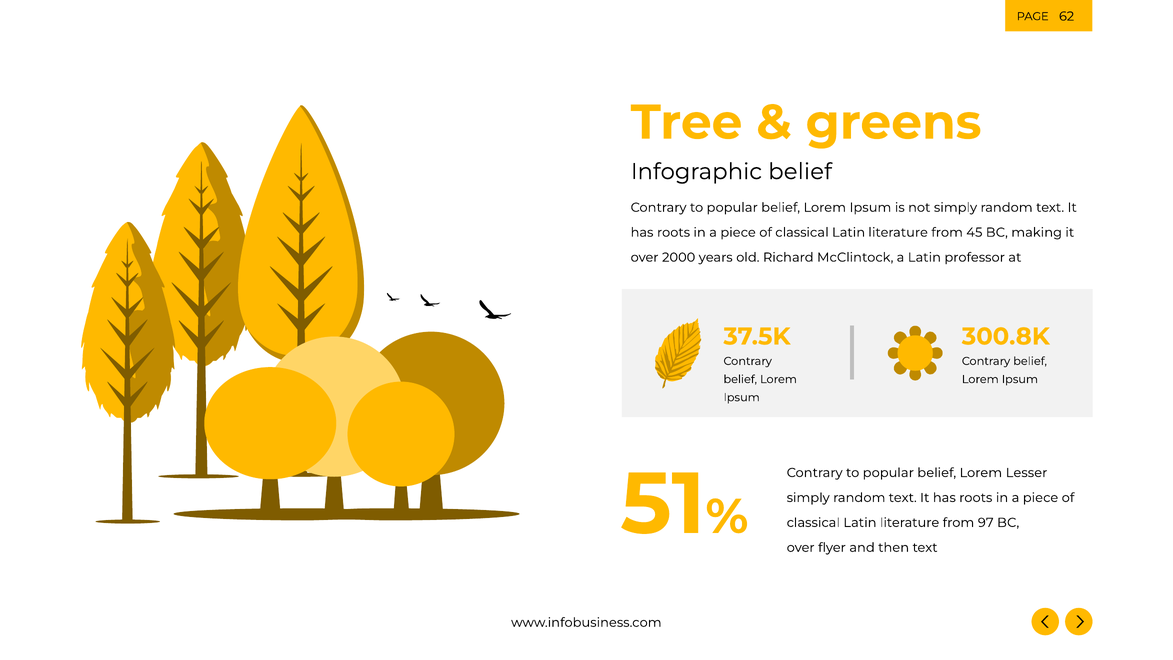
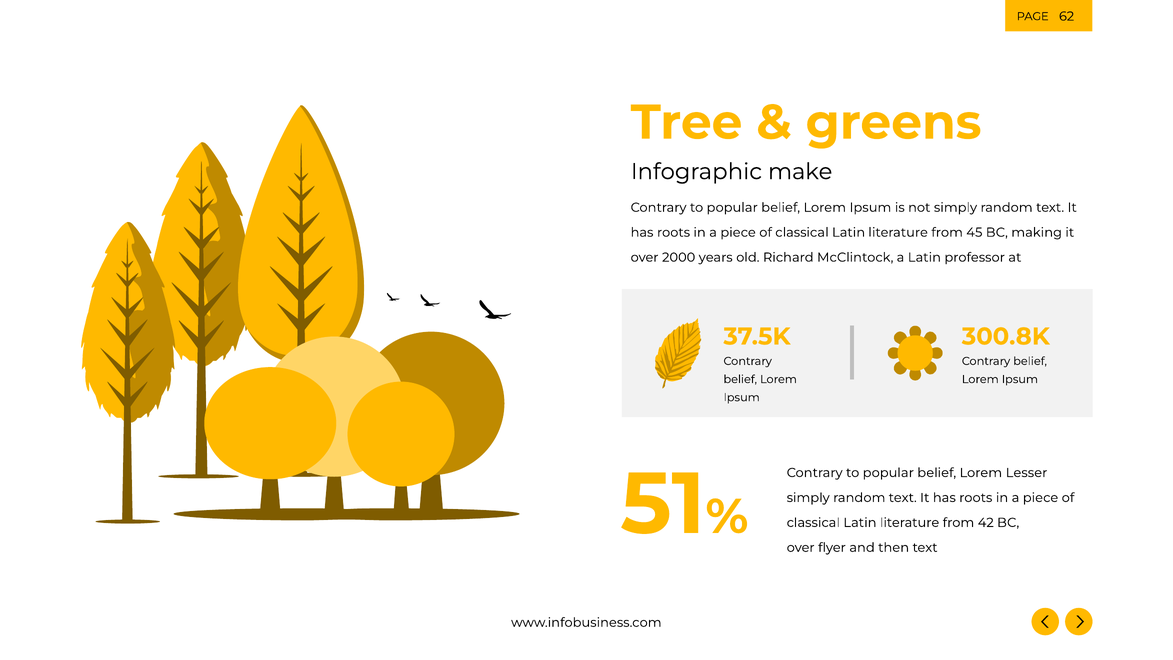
Infographic belief: belief -> make (800, 172)
97: 97 -> 42 (986, 522)
